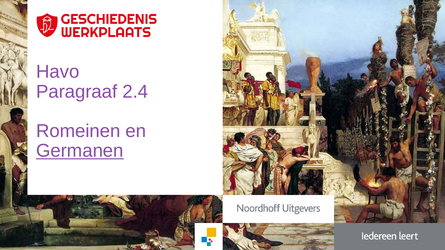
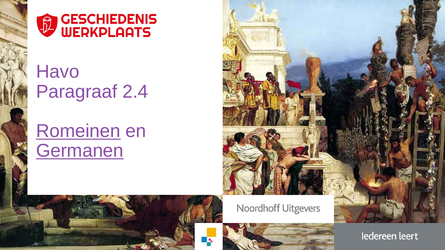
Romeinen underline: none -> present (78, 131)
